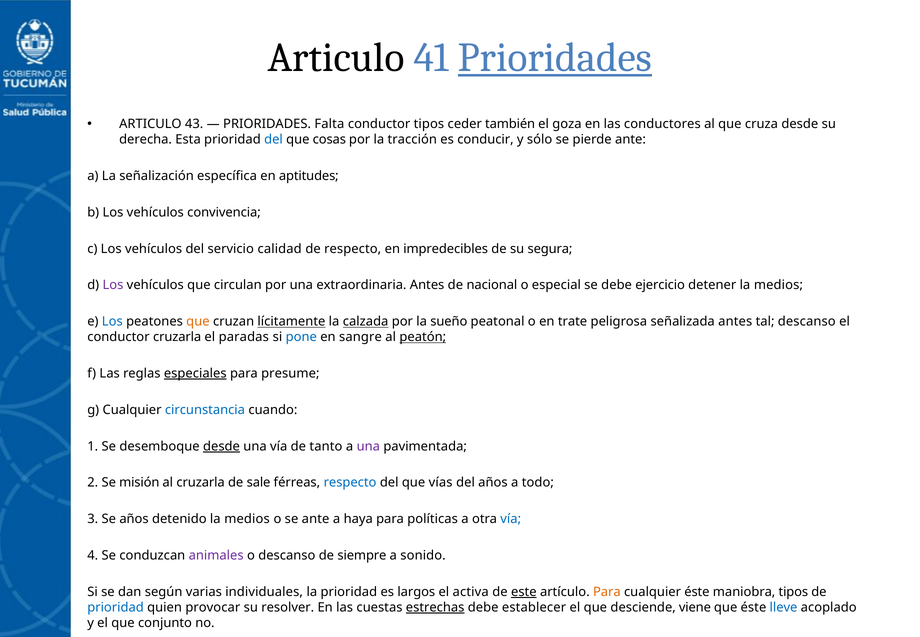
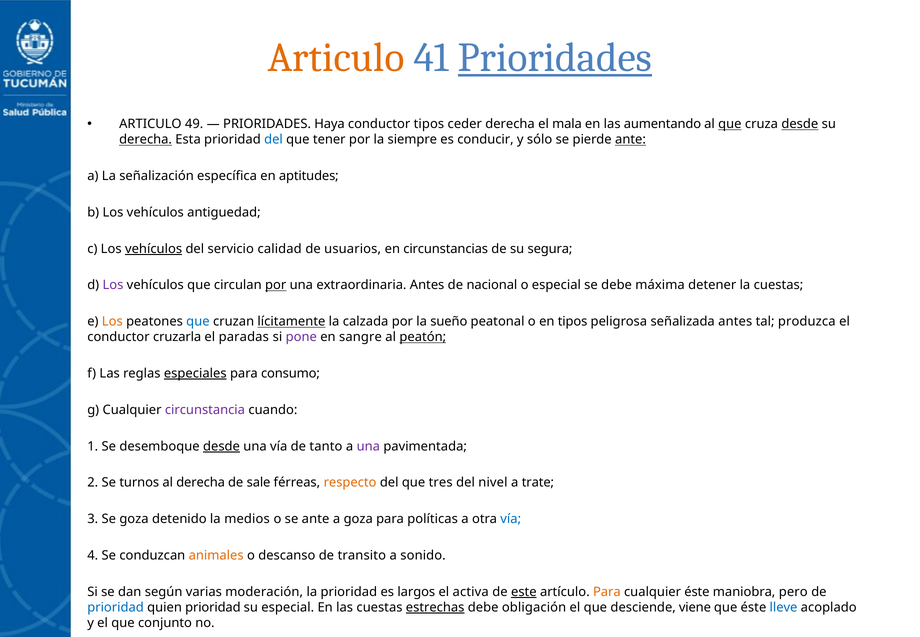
Articulo colour: black -> orange (336, 57)
43: 43 -> 49 (194, 124)
Falta: Falta -> Haya (330, 124)
ceder también: también -> derecha (510, 124)
goza: goza -> mala (567, 124)
conductores: conductores -> aumentando (662, 124)
que underline: none -> present (730, 124)
desde underline: none -> present (800, 124)
derecha underline: none -> present (146, 140)
cosas: cosas -> tener (329, 140)
tracción: tracción -> siempre (412, 140)
ante underline: none -> present (630, 140)
convivencia: convivencia -> antiguedad (224, 212)
vehículos underline: none -> present (154, 249)
de respecto: respecto -> usuarios (353, 249)
impredecibles: impredecibles -> circunstancias (446, 249)
por underline: none -> present (276, 285)
ejercicio: ejercicio -> máxima (660, 285)
detener la medios: medios -> cuestas (779, 285)
Los colour: blue -> orange (112, 322)
que colour: orange -> blue (198, 322)
calzada underline: present -> none (366, 322)
en trate: trate -> tipos (573, 322)
tal descanso: descanso -> produzca (807, 322)
pone colour: blue -> purple (301, 337)
presume: presume -> consumo (290, 373)
circunstancia colour: blue -> purple (205, 410)
misión: misión -> turnos (139, 483)
al cruzarla: cruzarla -> derecha (201, 483)
respecto colour: blue -> orange (350, 483)
vías: vías -> tres (441, 483)
del años: años -> nivel (493, 483)
todo: todo -> trate (538, 483)
Se años: años -> goza (134, 519)
a haya: haya -> goza (358, 519)
animales colour: purple -> orange (216, 555)
siempre: siempre -> transito (362, 555)
individuales: individuales -> moderación (264, 592)
maniobra tipos: tipos -> pero (793, 592)
quien provocar: provocar -> prioridad (213, 607)
su resolver: resolver -> especial (288, 607)
establecer: establecer -> obligación (534, 607)
